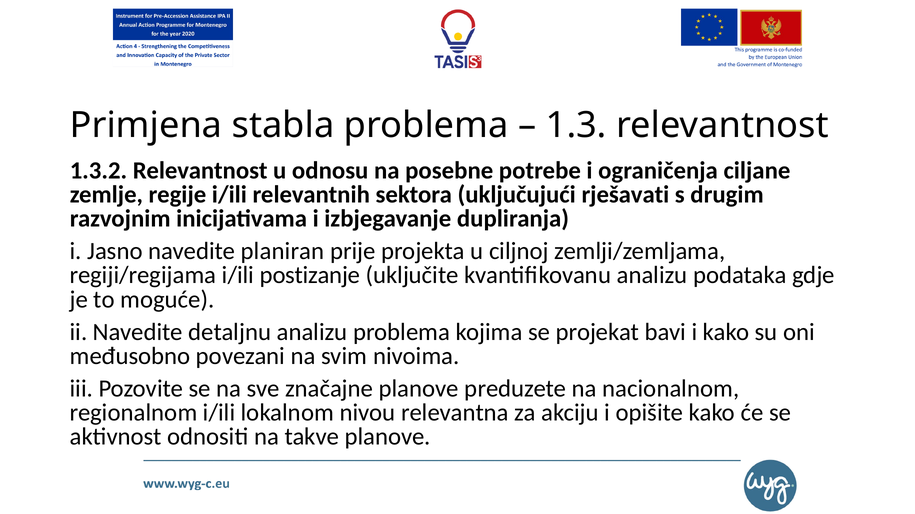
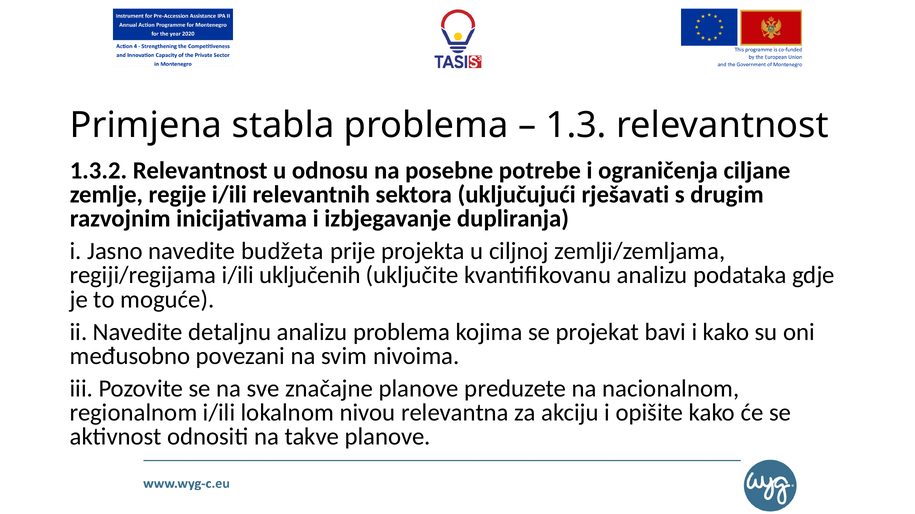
planiran: planiran -> budžeta (282, 252)
postizanje: postizanje -> uključenih (310, 276)
